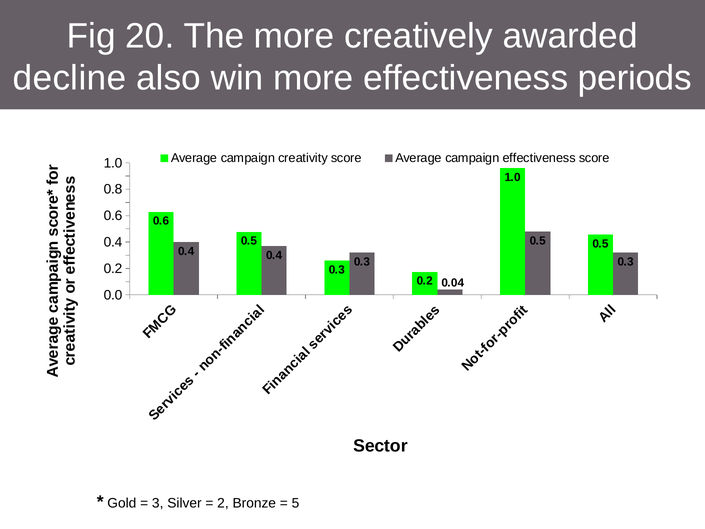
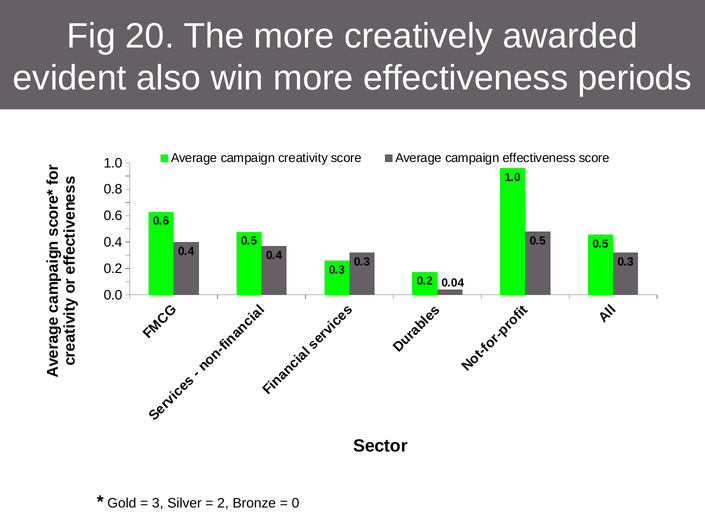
decline: decline -> evident (70, 78)
5: 5 -> 0 (295, 503)
